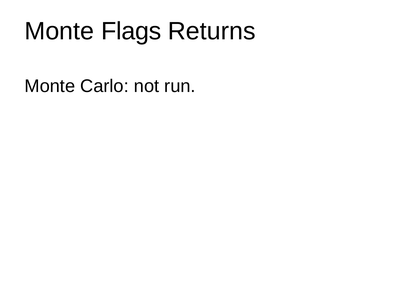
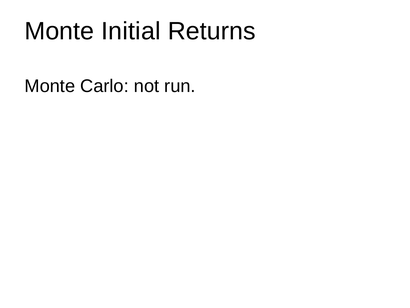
Flags: Flags -> Initial (131, 31)
